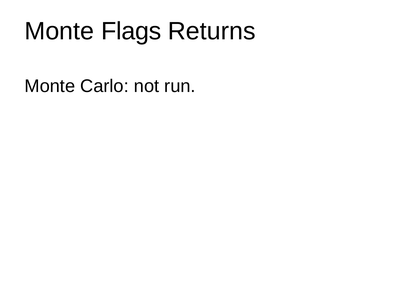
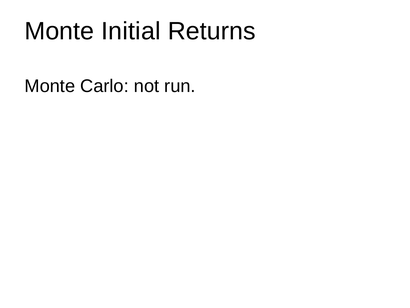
Flags: Flags -> Initial (131, 31)
